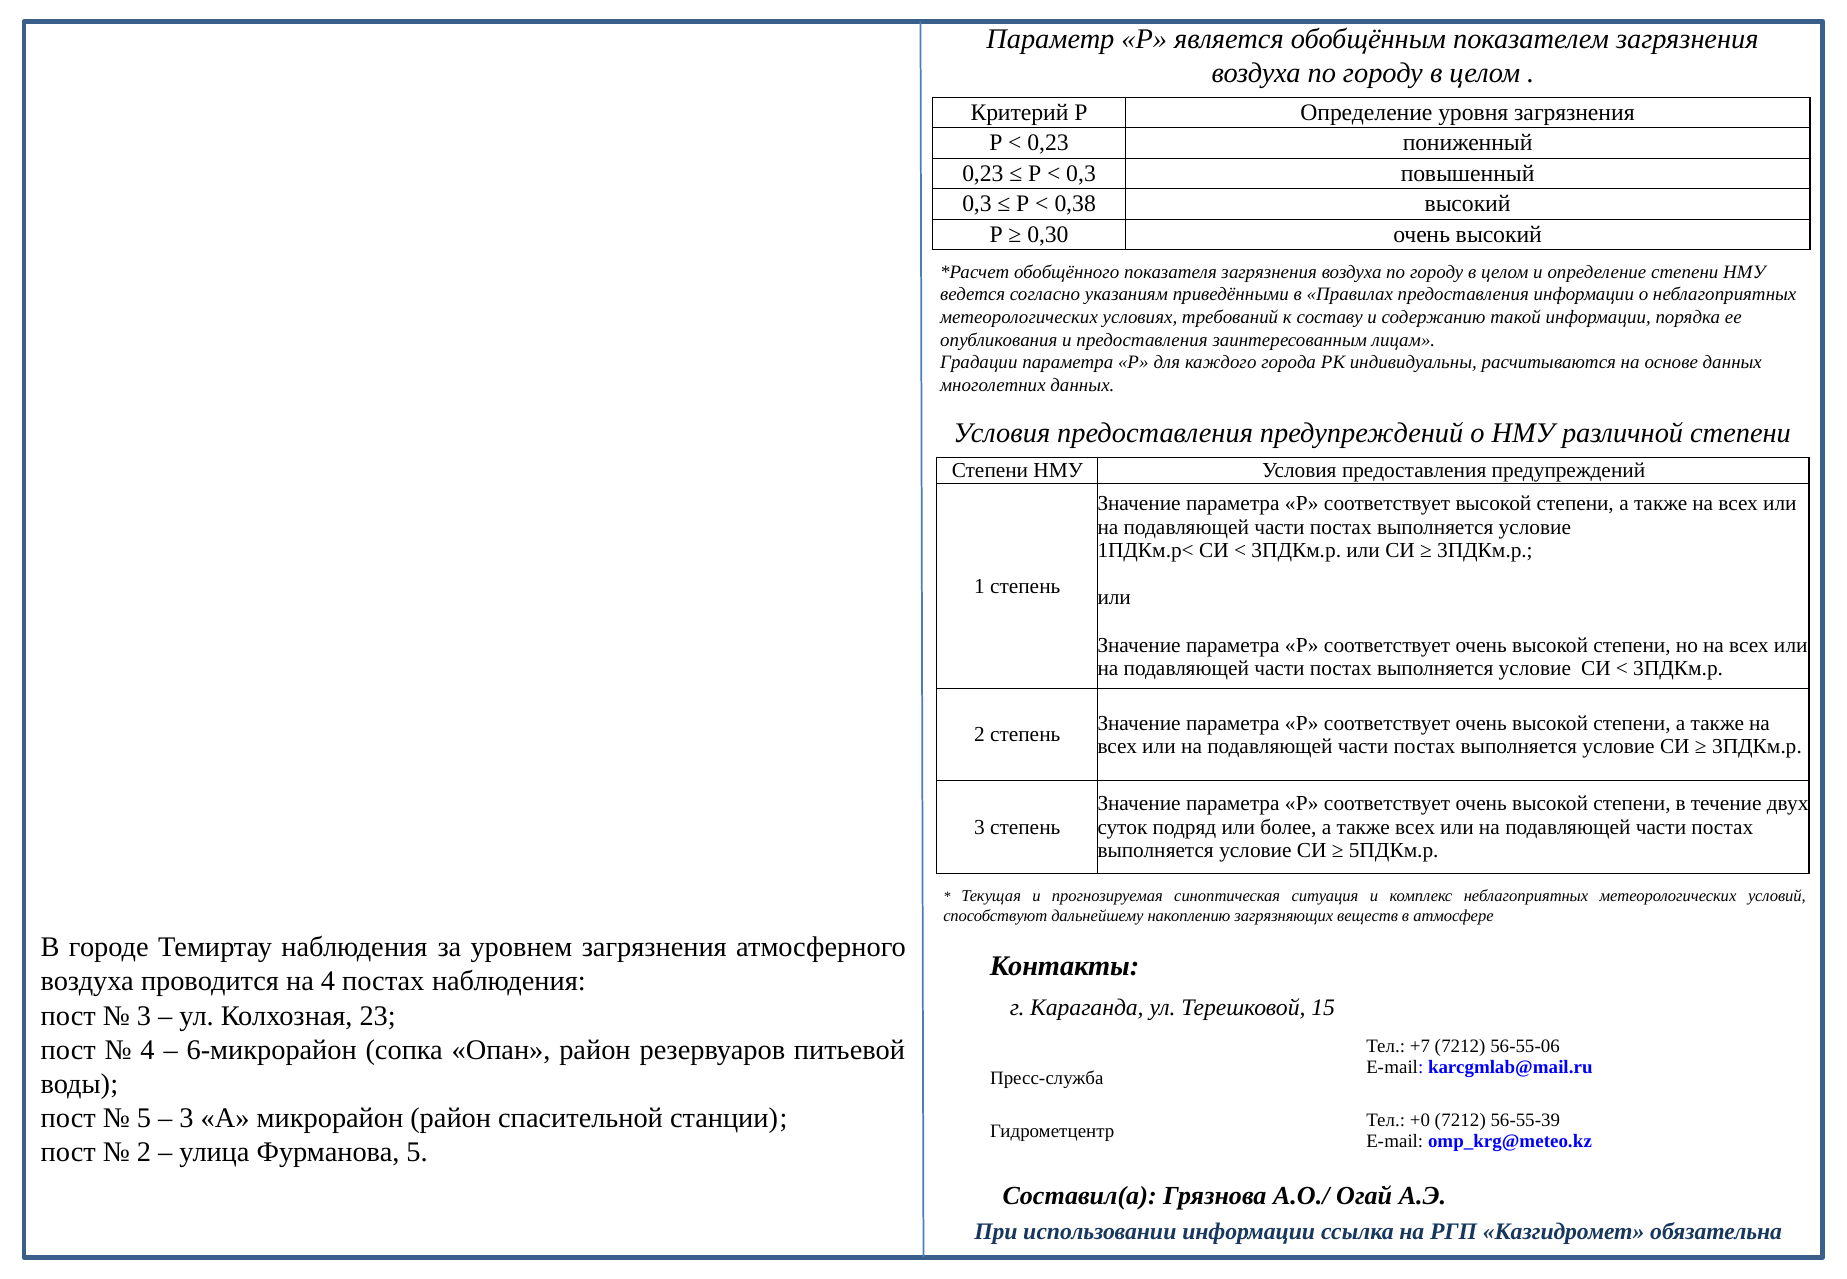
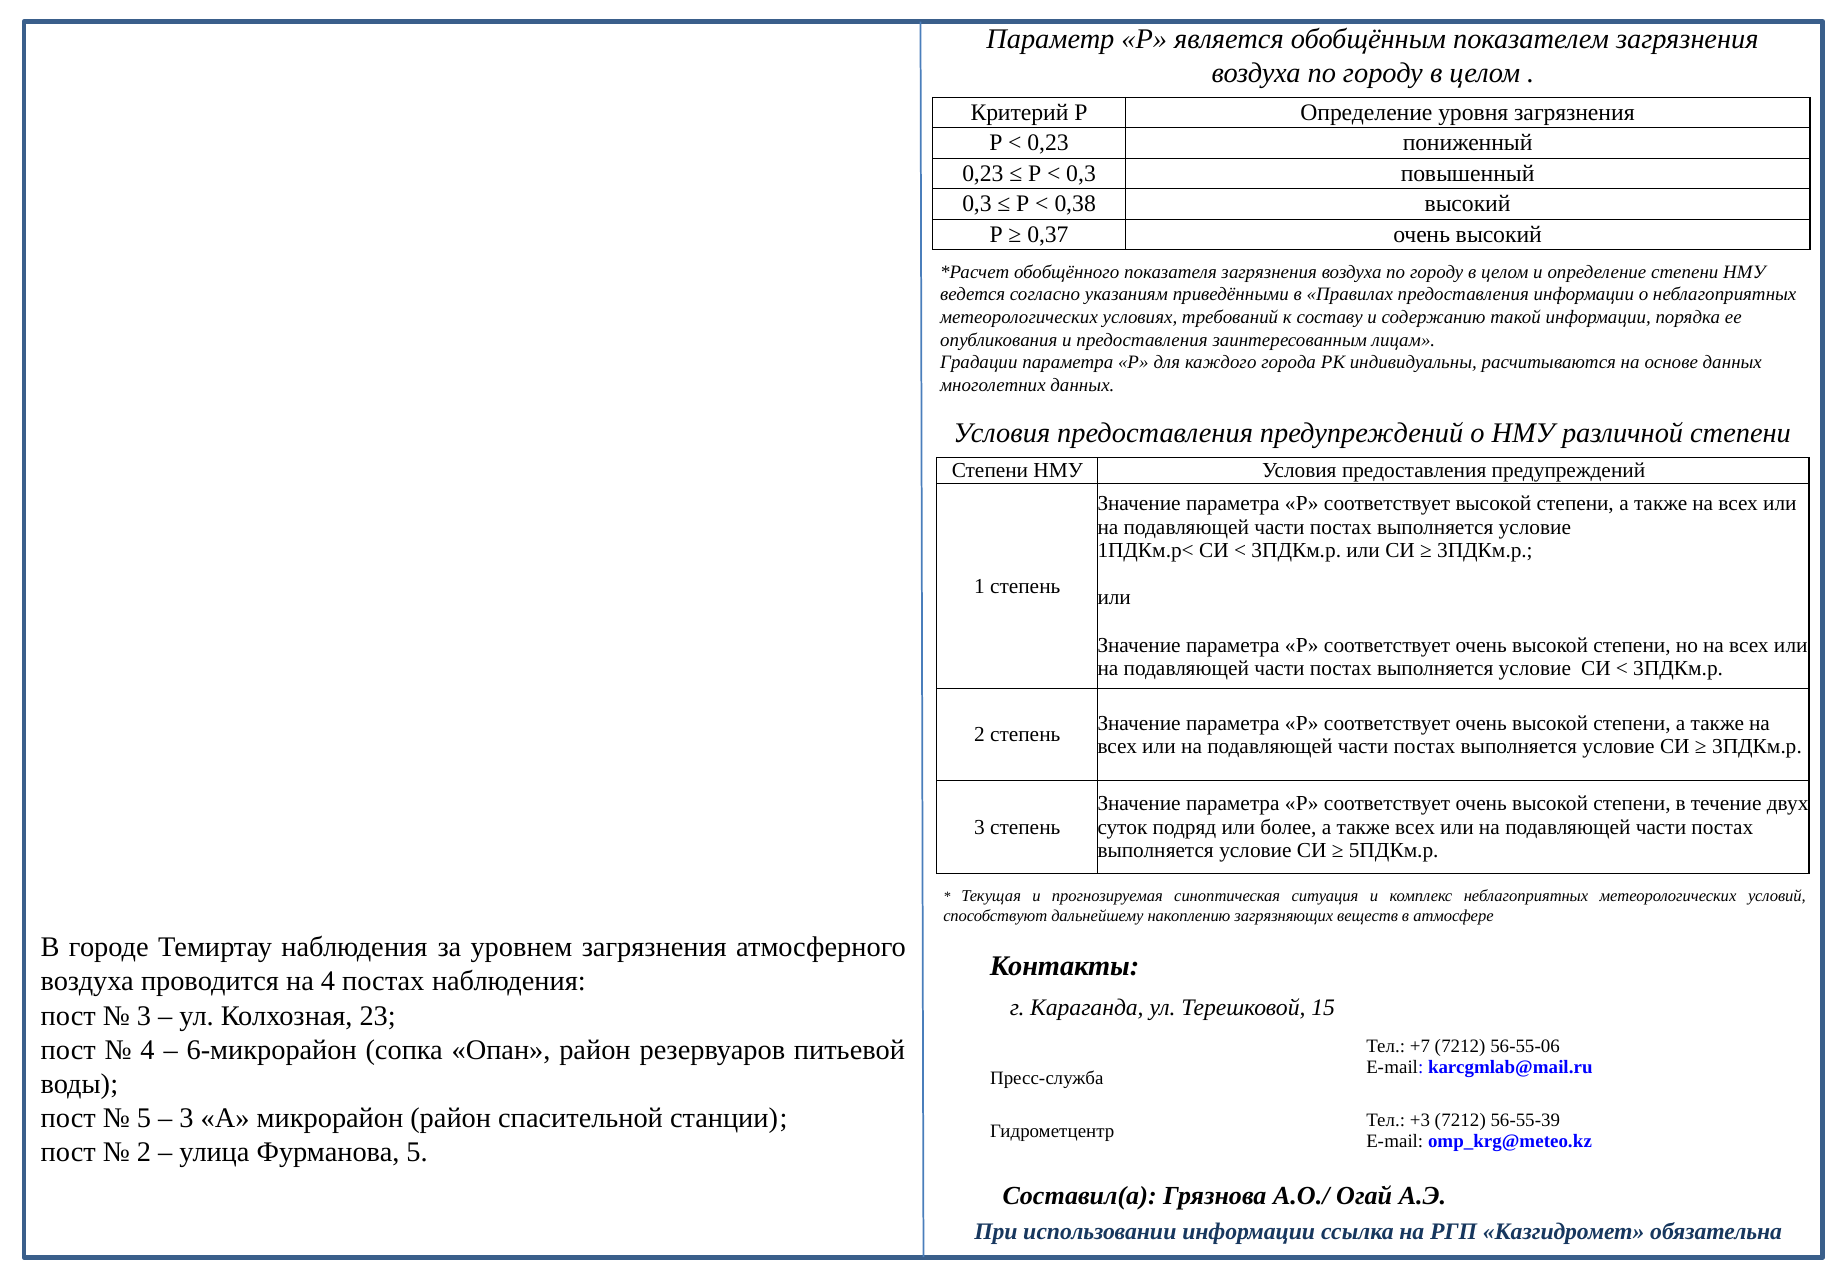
0,30: 0,30 -> 0,37 (1048, 234)
+0: +0 -> +3 (1420, 1120)
